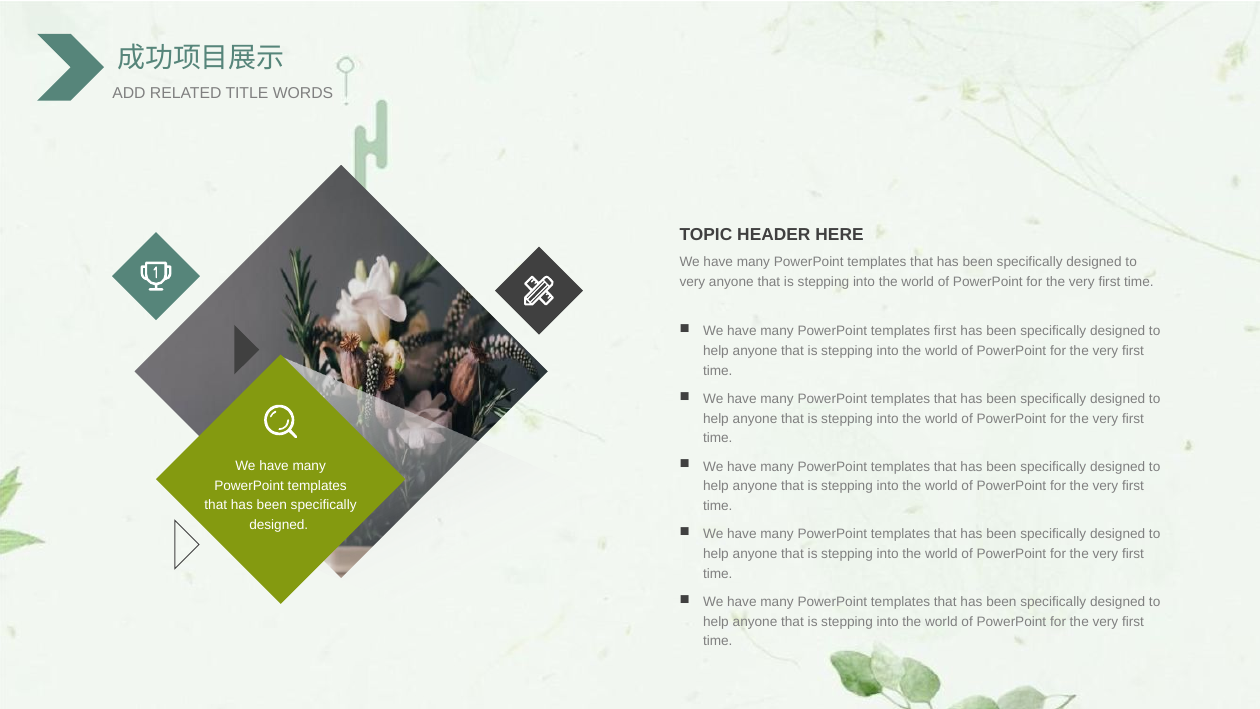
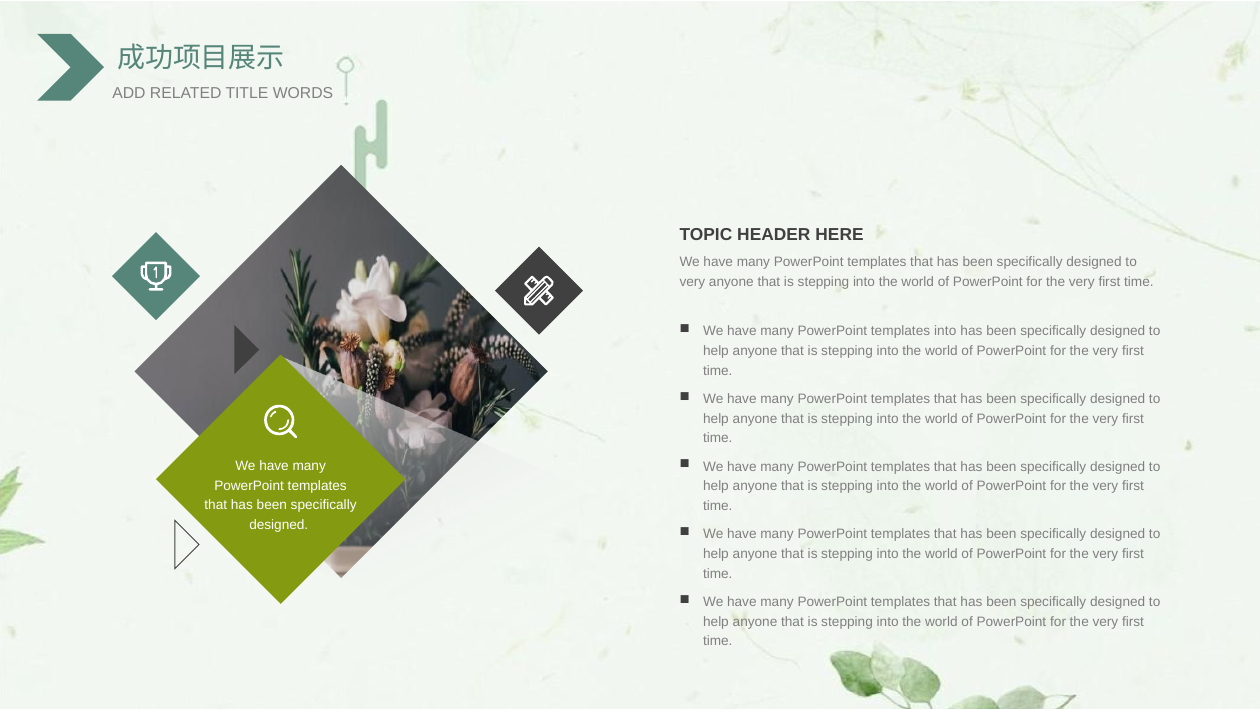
templates first: first -> into (945, 331)
